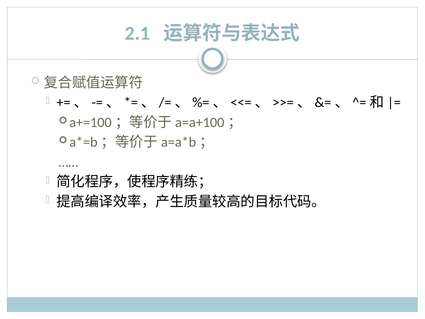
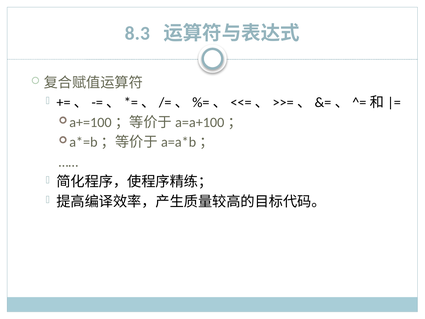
2.1: 2.1 -> 8.3 (137, 33)
